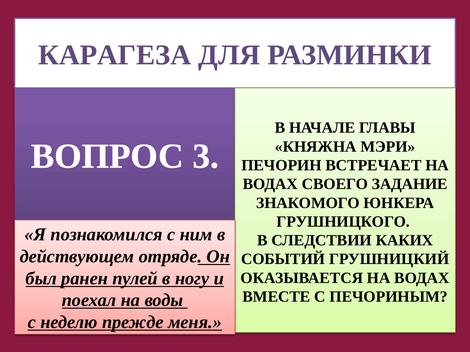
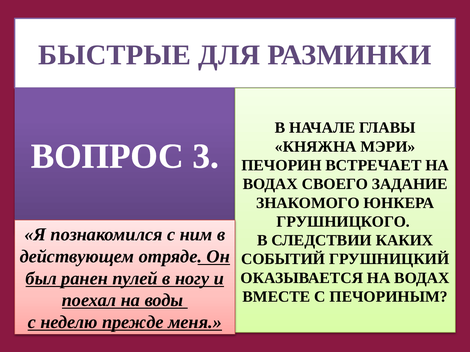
КАРАГЕЗА: КАРАГЕЗА -> БЫСТРЫЕ (115, 55)
